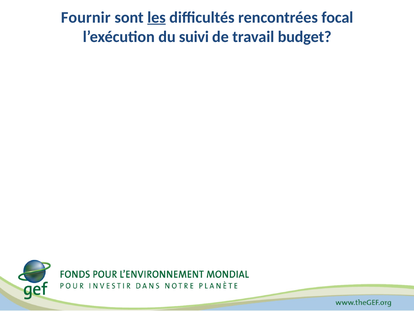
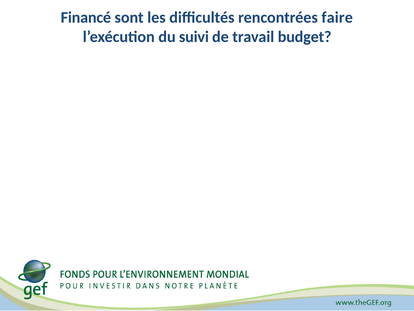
Fournir: Fournir -> Financé (86, 17)
les underline: present -> none (156, 17)
focal: focal -> faire (337, 17)
